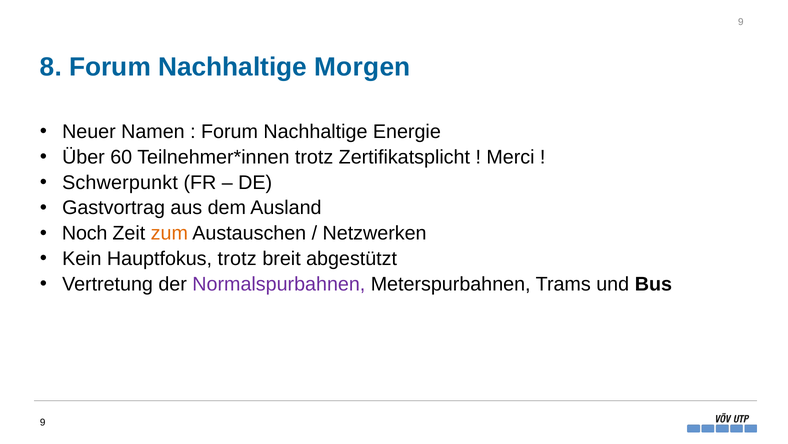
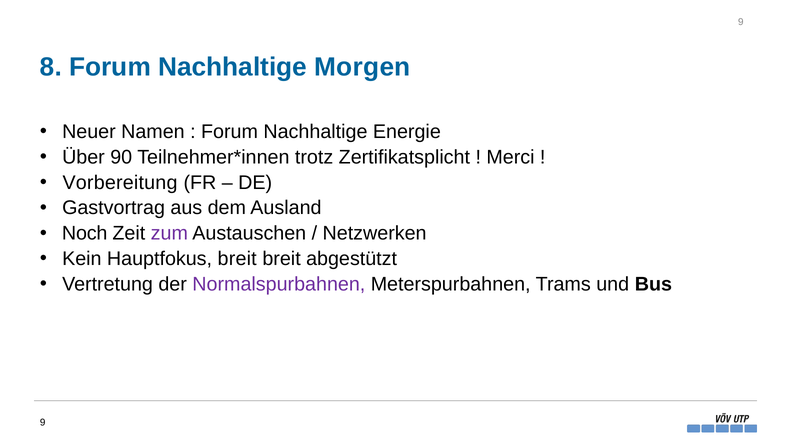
60: 60 -> 90 (121, 157)
Schwerpunkt: Schwerpunkt -> Vorbereitung (120, 182)
zum colour: orange -> purple (169, 233)
Hauptfokus trotz: trotz -> breit (237, 258)
